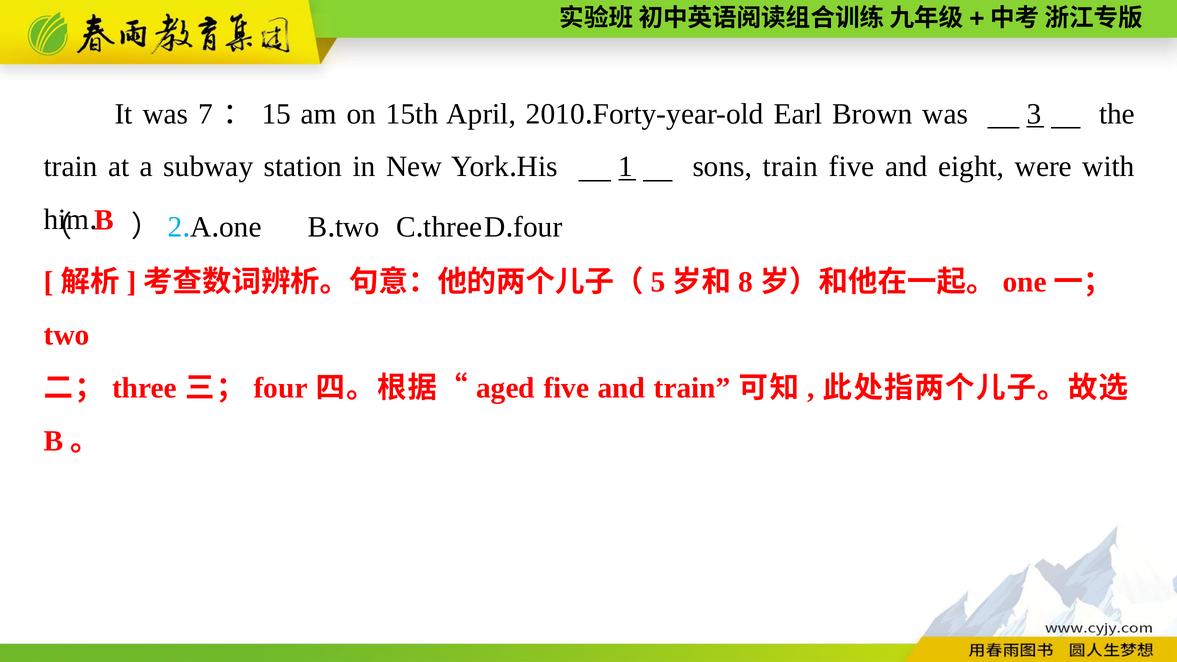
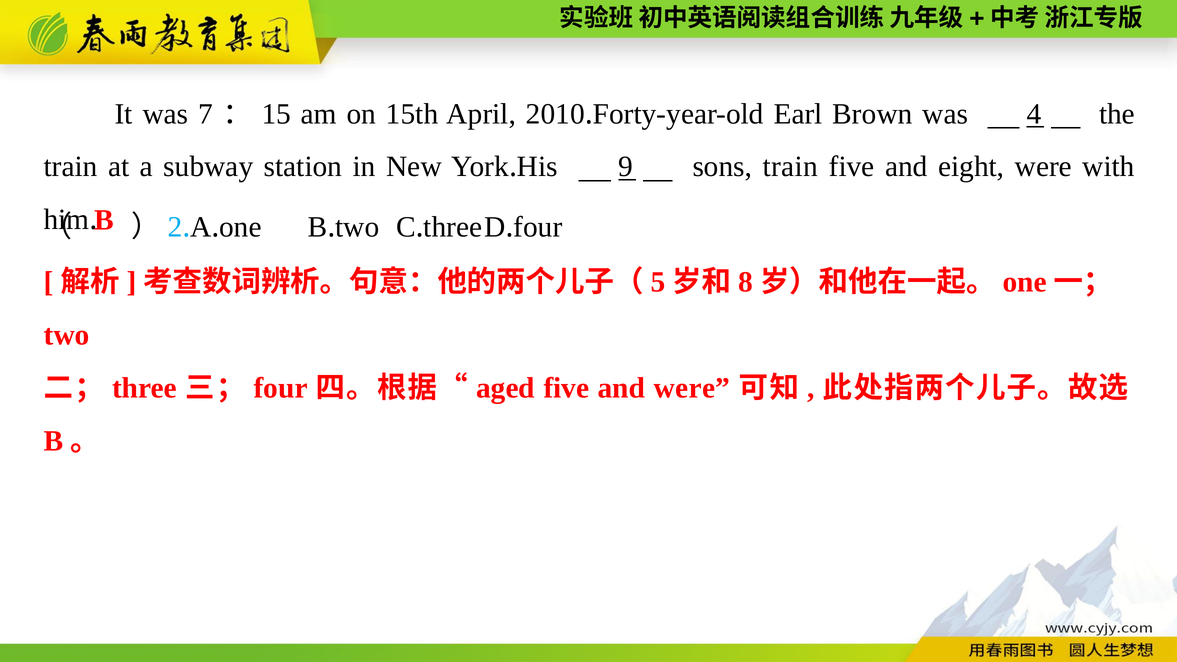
3: 3 -> 4 (1034, 114)
1: 1 -> 9 (626, 167)
and train: train -> were (692, 388)
